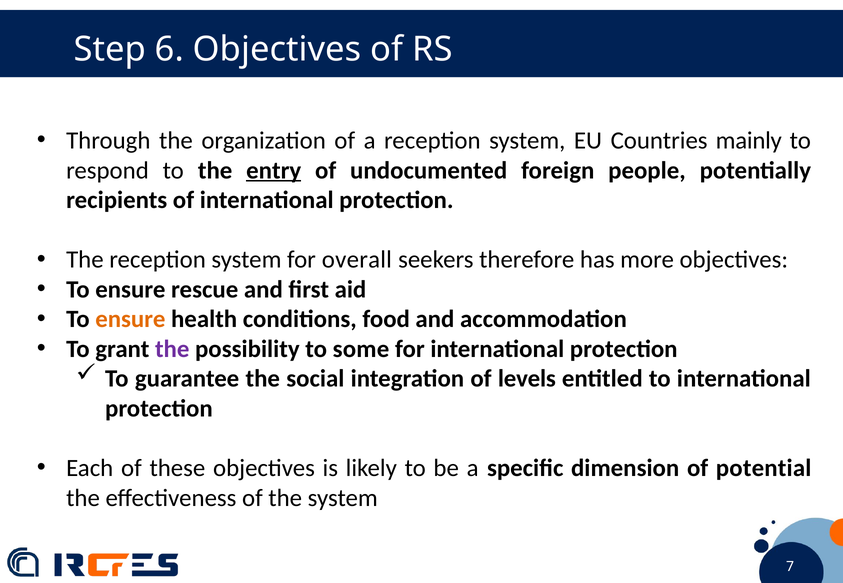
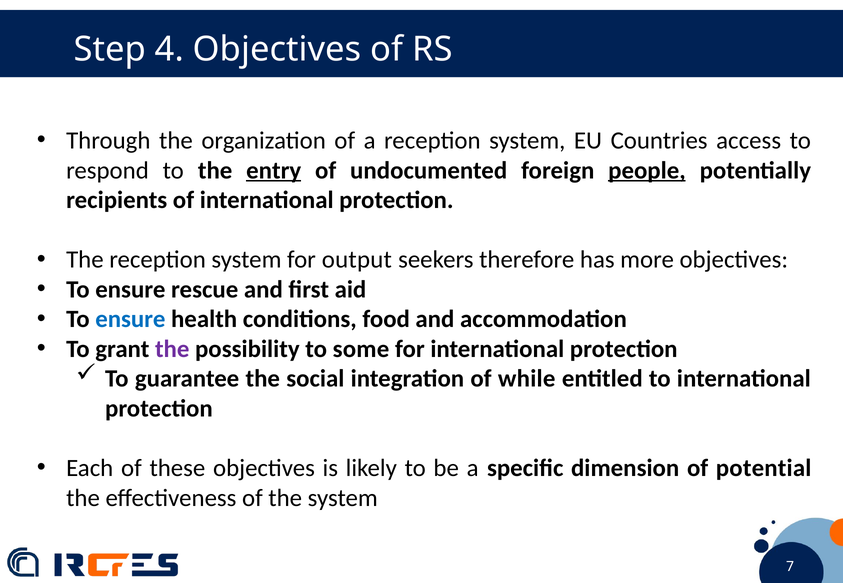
6: 6 -> 4 (169, 49)
mainly: mainly -> access (749, 141)
people underline: none -> present (647, 170)
overall: overall -> output (357, 260)
ensure colour: orange -> blue (130, 320)
levels: levels -> while (527, 379)
